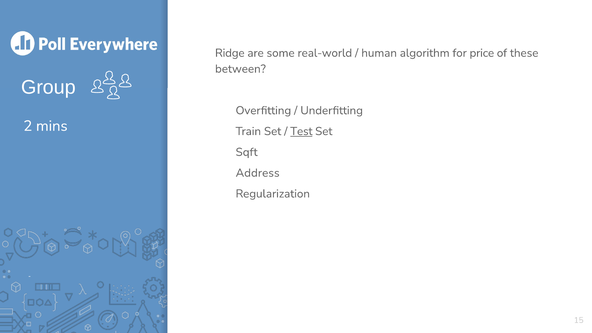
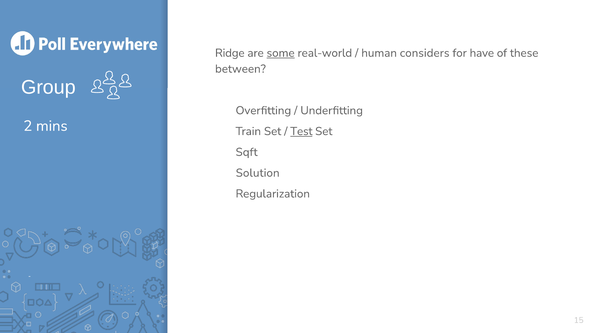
some underline: none -> present (281, 53)
algorithm: algorithm -> considers (425, 53)
price: price -> have (482, 53)
Address: Address -> Solution (258, 173)
